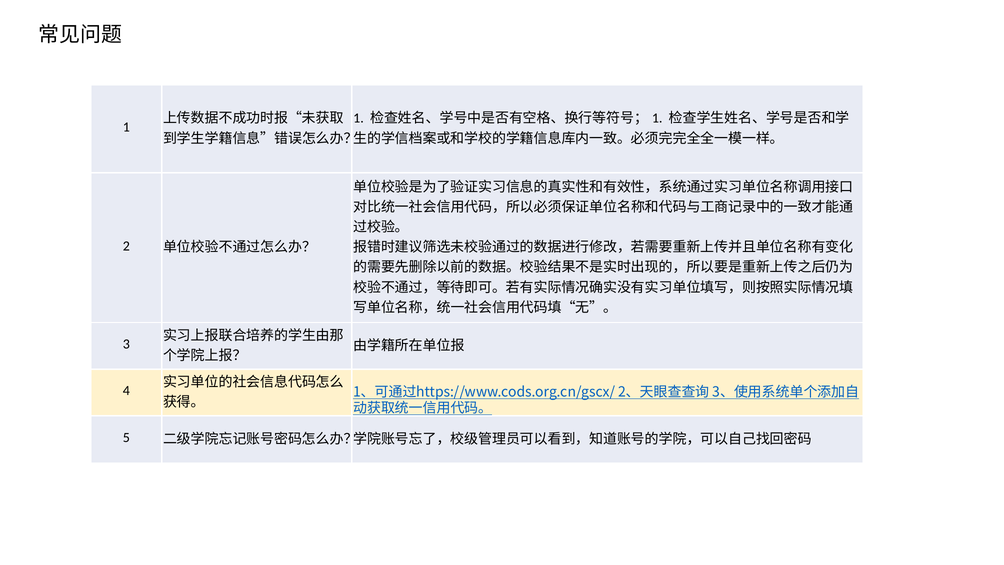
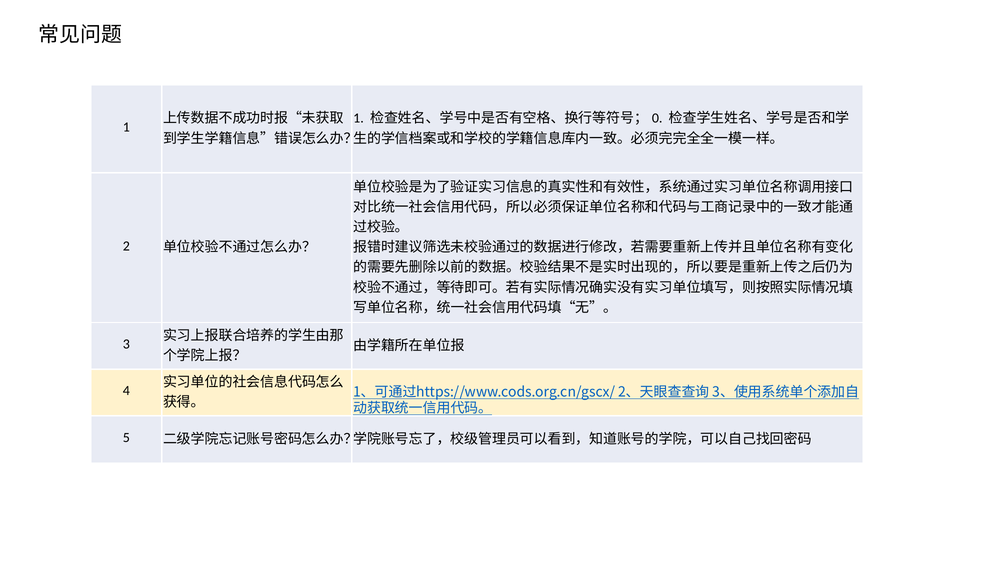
1: 1 -> 0 (657, 118)
